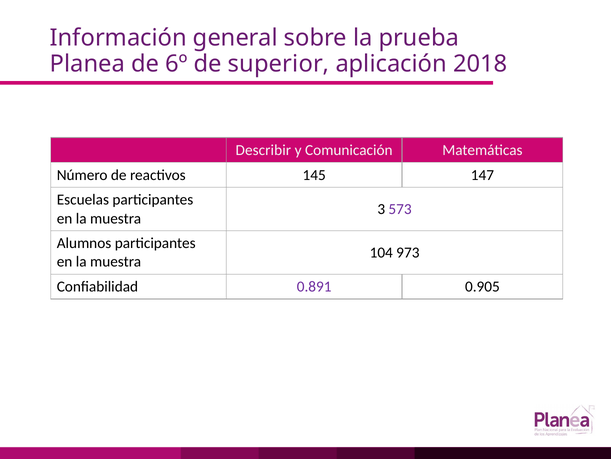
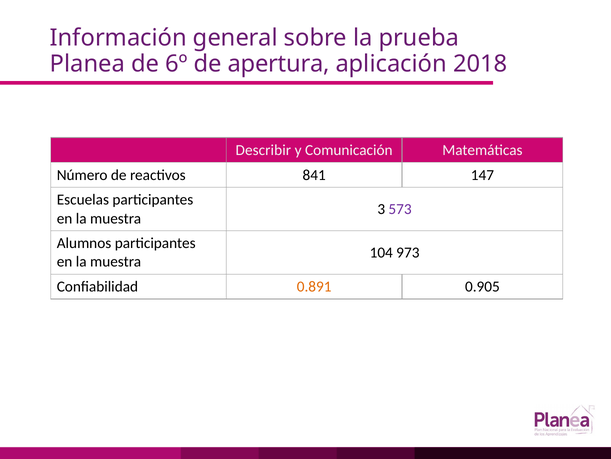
superior: superior -> apertura (279, 64)
145: 145 -> 841 (314, 175)
0.891 colour: purple -> orange (314, 286)
